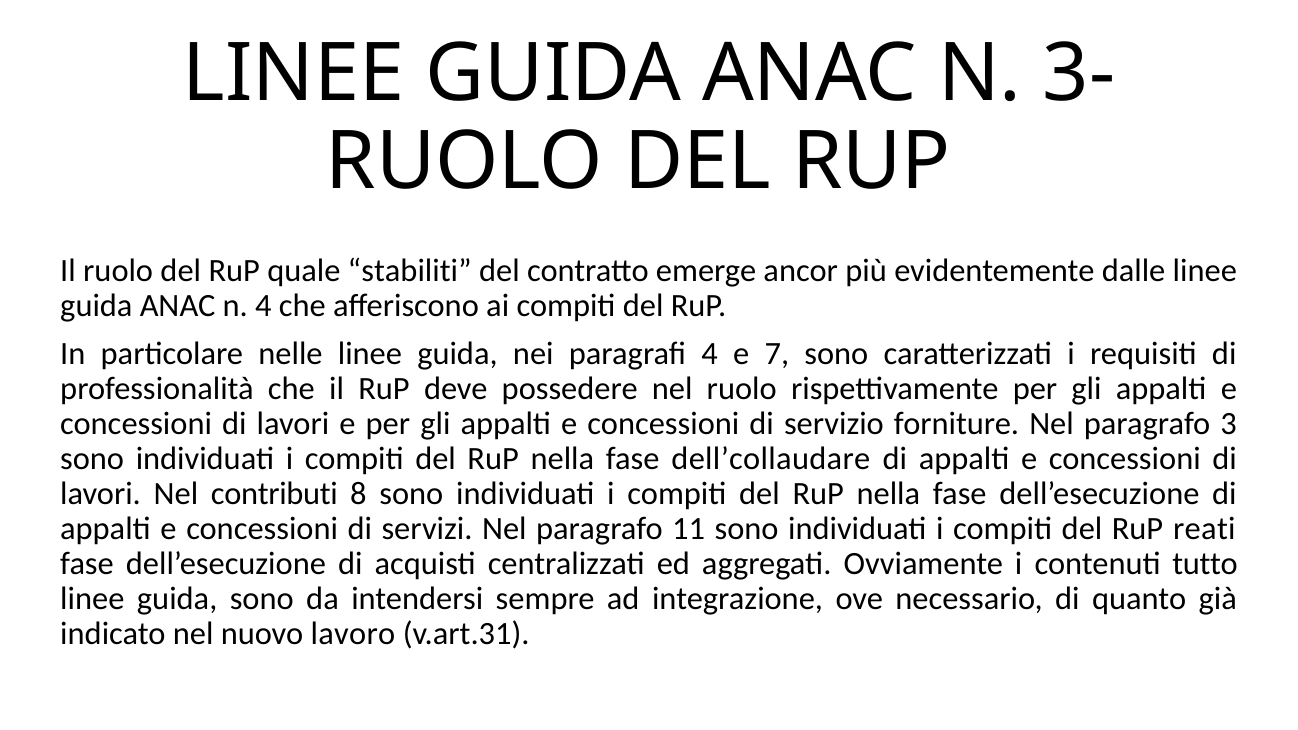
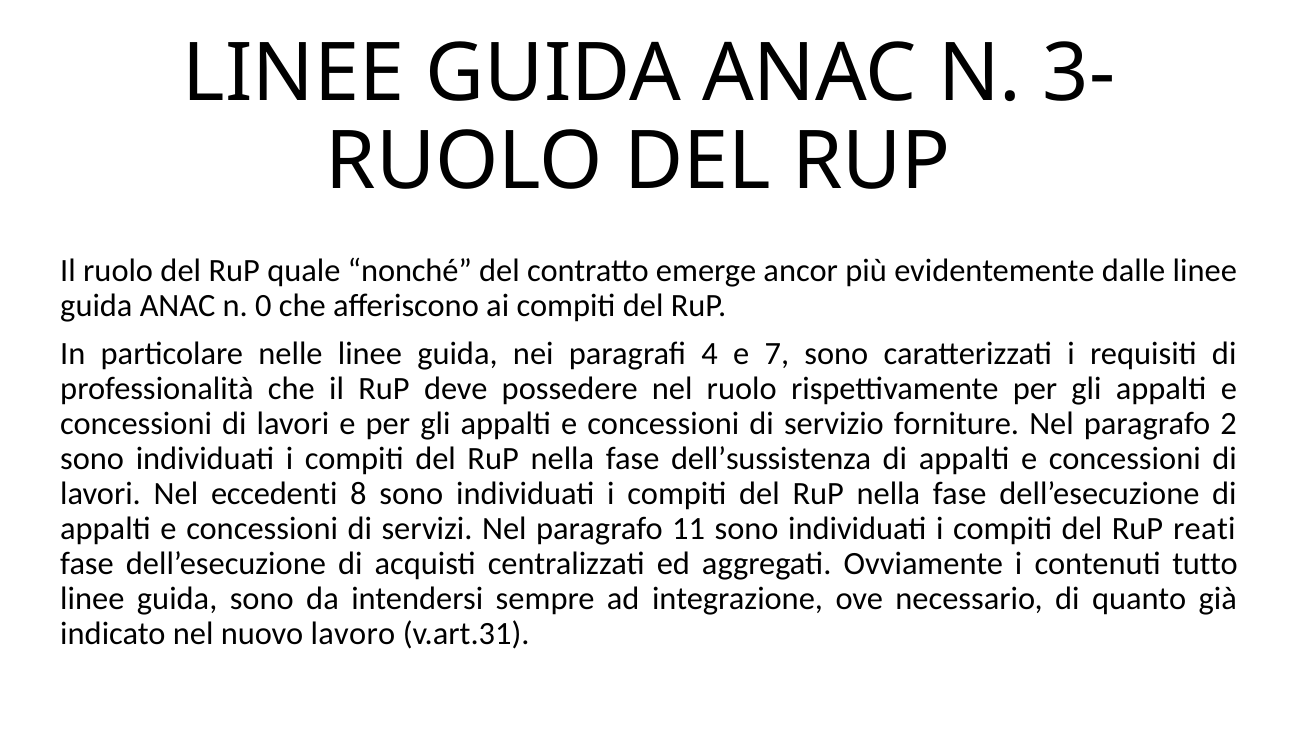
stabiliti: stabiliti -> nonché (410, 270)
n 4: 4 -> 0 (263, 305)
3: 3 -> 2 (1229, 424)
dell’collaudare: dell’collaudare -> dell’sussistenza (771, 459)
contributi: contributi -> eccedenti (274, 494)
